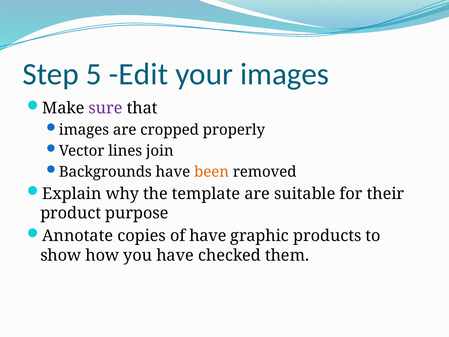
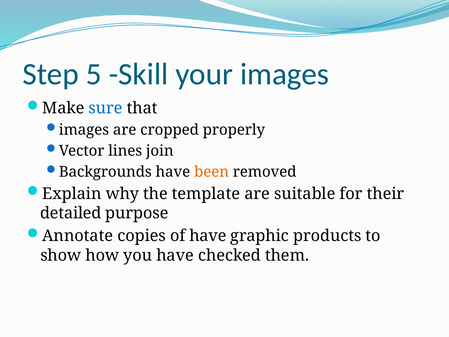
Edit: Edit -> Skill (139, 74)
sure colour: purple -> blue (106, 108)
product: product -> detailed (71, 213)
